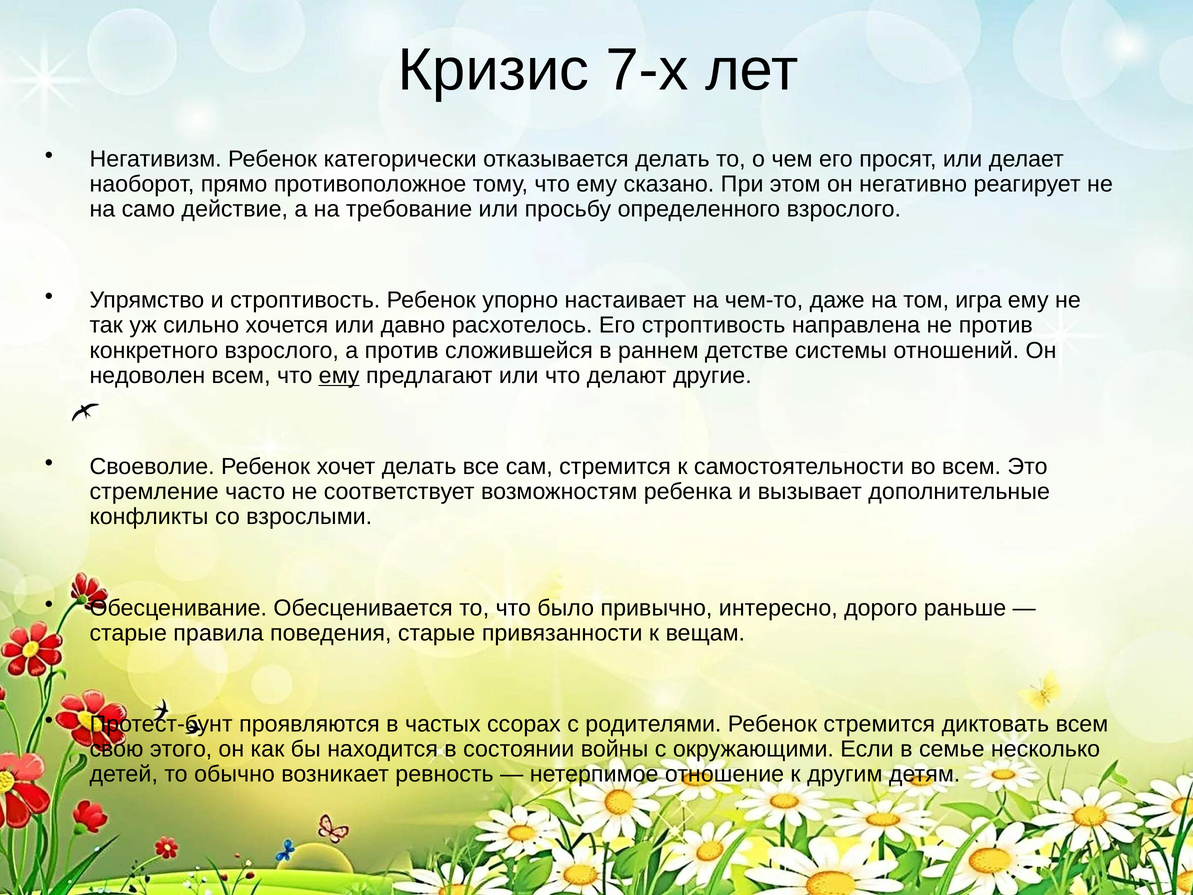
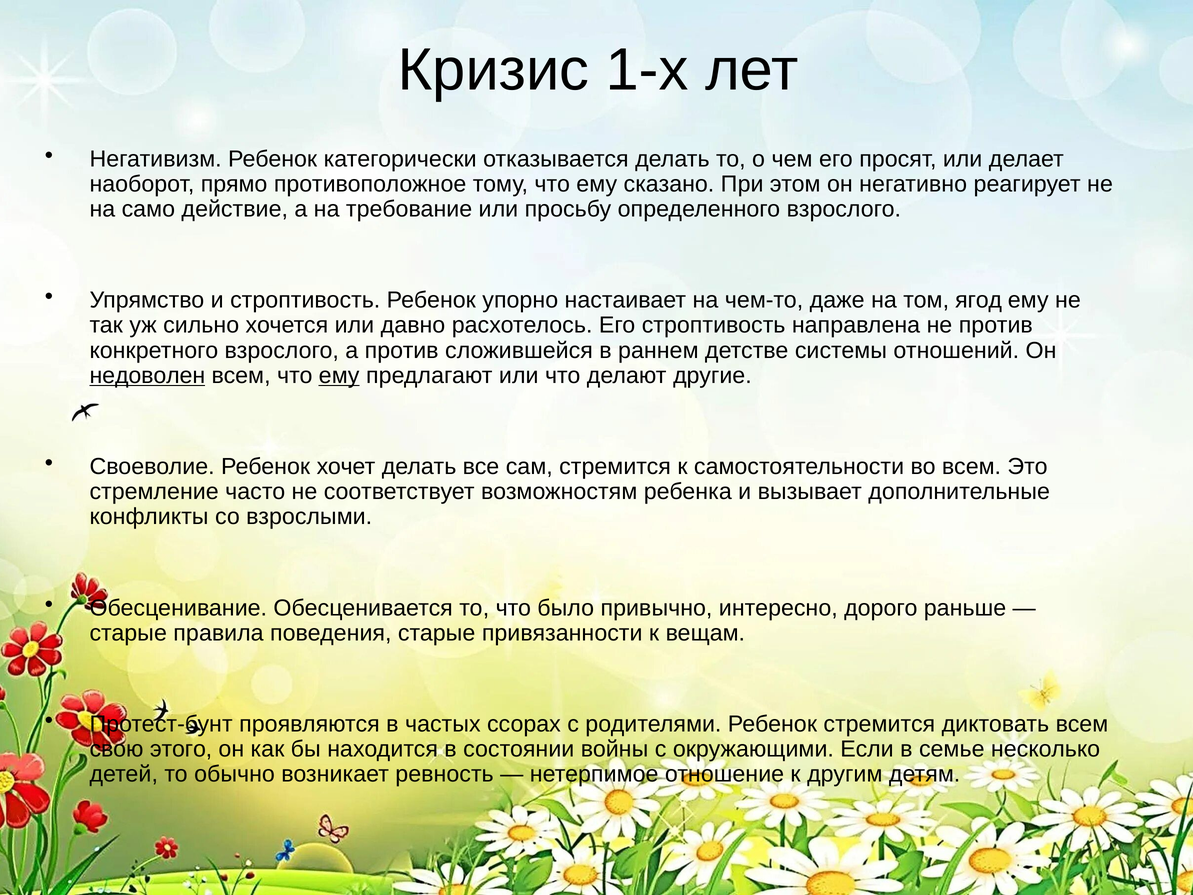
7-х: 7-х -> 1-х (647, 70)
игра: игра -> ягод (979, 300)
недоволен underline: none -> present (147, 375)
